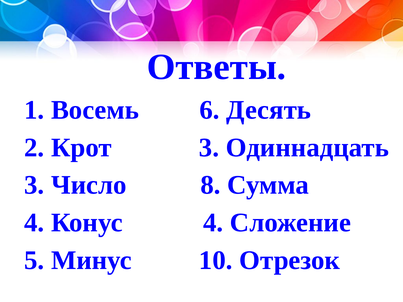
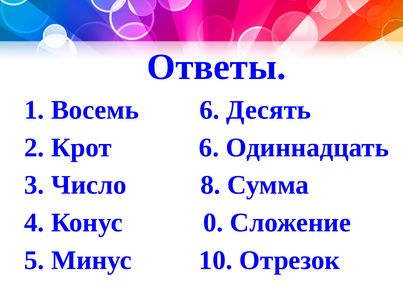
Крот 3: 3 -> 6 (209, 148)
Конус 4: 4 -> 0 (213, 223)
